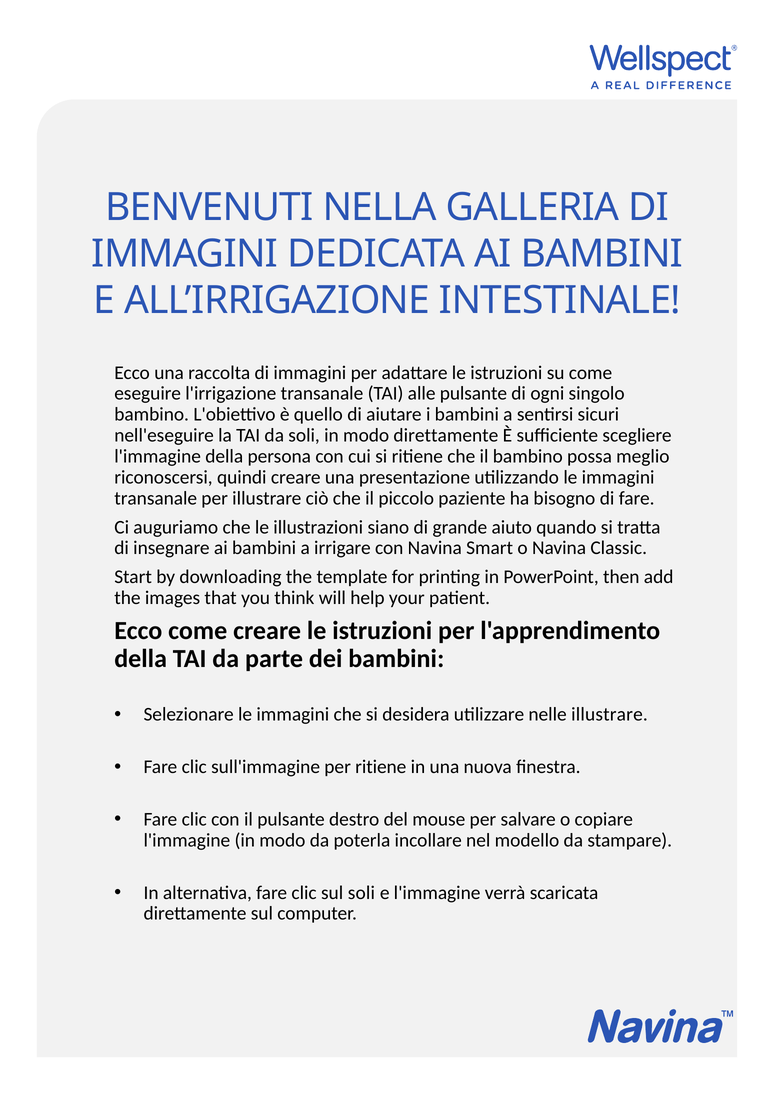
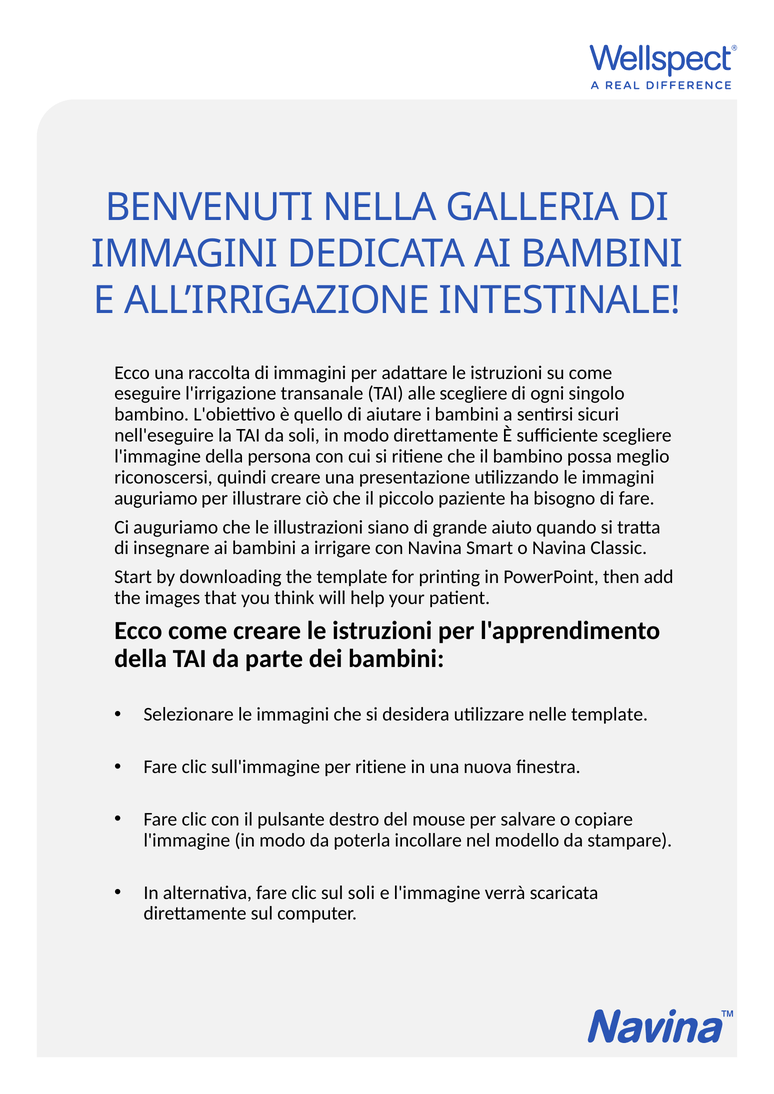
alle pulsante: pulsante -> scegliere (473, 394)
transanale: transanale -> auguriamo (156, 498)
nelle illustrare: illustrare -> template (610, 715)
